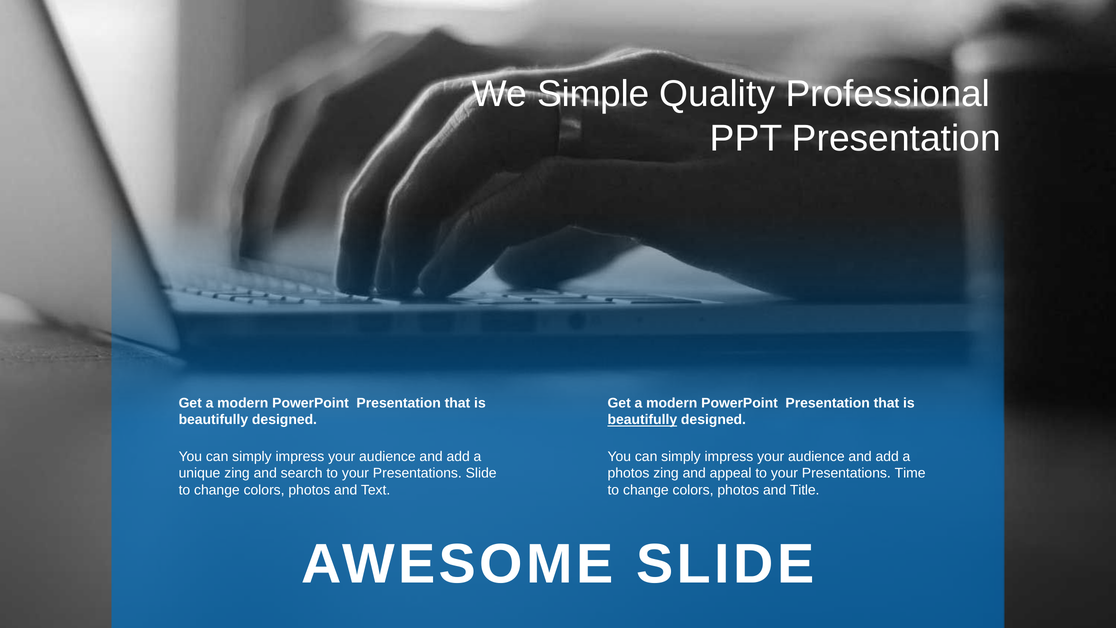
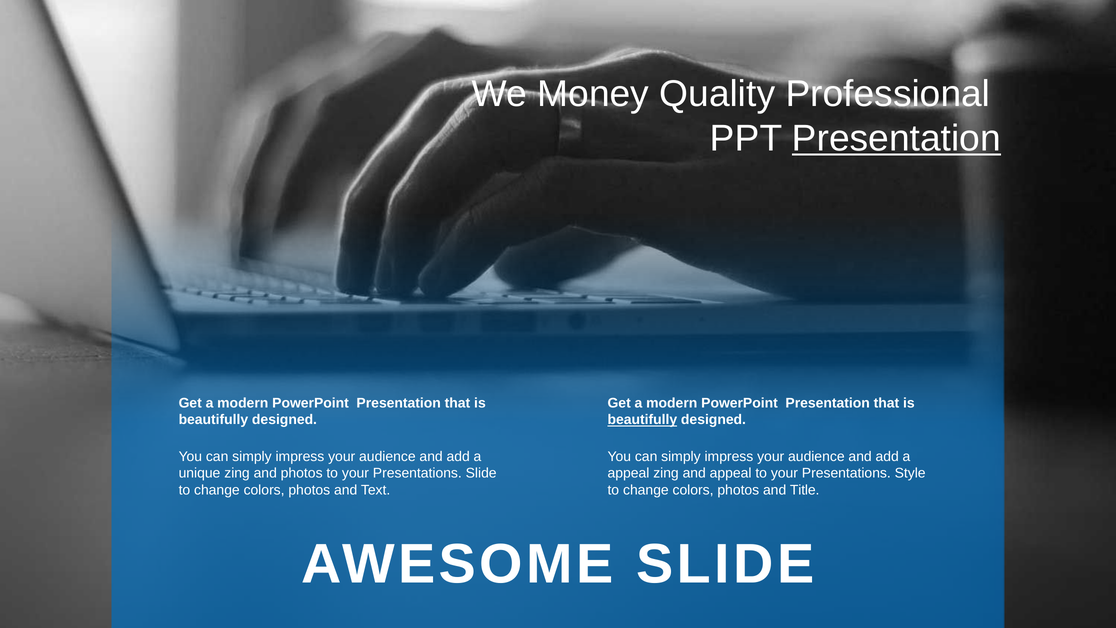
Simple: Simple -> Money (593, 94)
Presentation underline: none -> present (896, 138)
and search: search -> photos (302, 473)
photos: photos -> appeal (628, 473)
Time: Time -> Style (910, 473)
